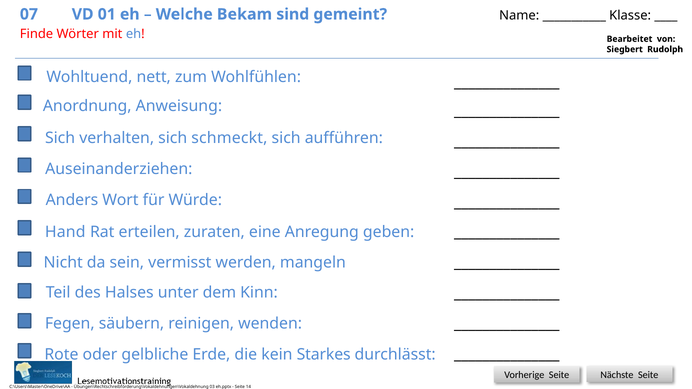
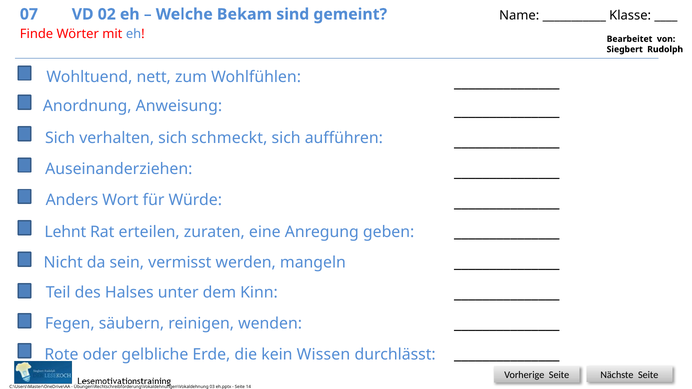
01: 01 -> 02 (107, 14)
Hand: Hand -> Lehnt (65, 232)
Starkes: Starkes -> Wissen (323, 355)
